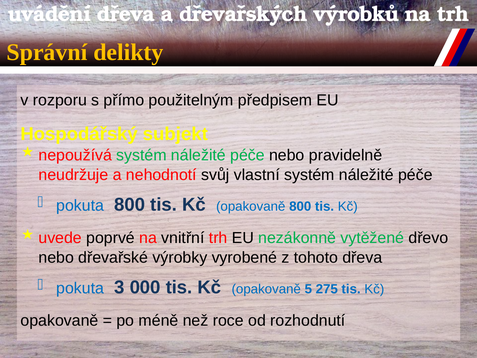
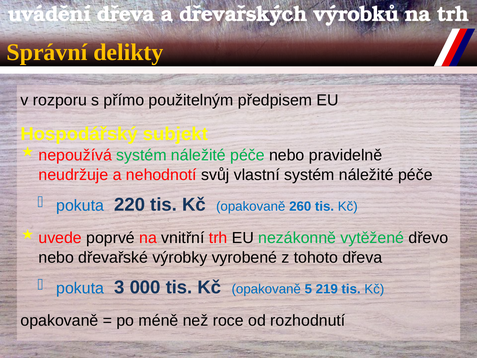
pokuta 800: 800 -> 220 (130, 205)
opakovaně 800: 800 -> 260 (300, 206)
275: 275 -> 219 (327, 289)
